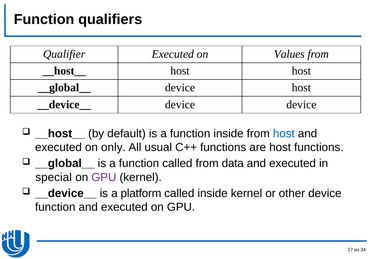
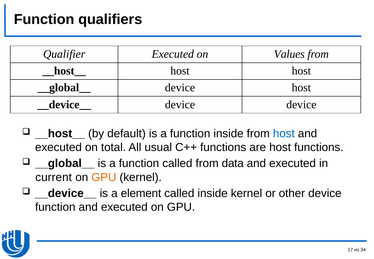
only: only -> total (113, 147)
special: special -> current (54, 177)
GPU colour: purple -> orange (104, 177)
platform: platform -> element (141, 193)
